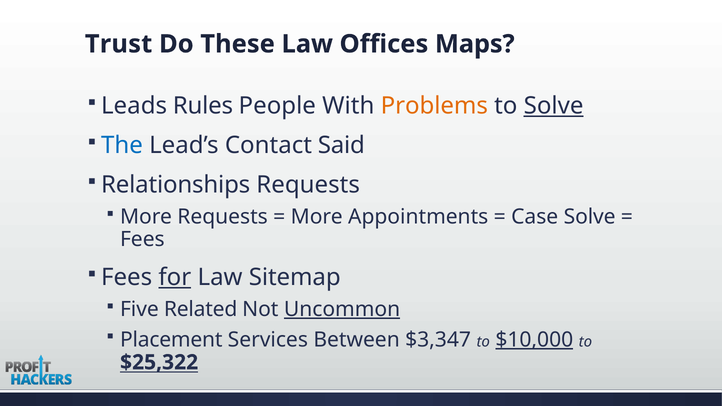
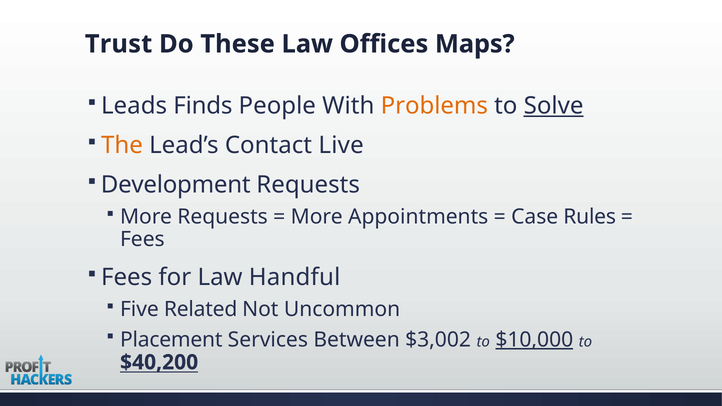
Rules: Rules -> Finds (203, 106)
The colour: blue -> orange (122, 145)
Said: Said -> Live (341, 145)
Relationships: Relationships -> Development (176, 185)
Case Solve: Solve -> Rules (590, 217)
for underline: present -> none (175, 277)
Sitemap: Sitemap -> Handful (295, 277)
Uncommon underline: present -> none (342, 309)
$3,347: $3,347 -> $3,002 (438, 340)
$25,322: $25,322 -> $40,200 (159, 362)
